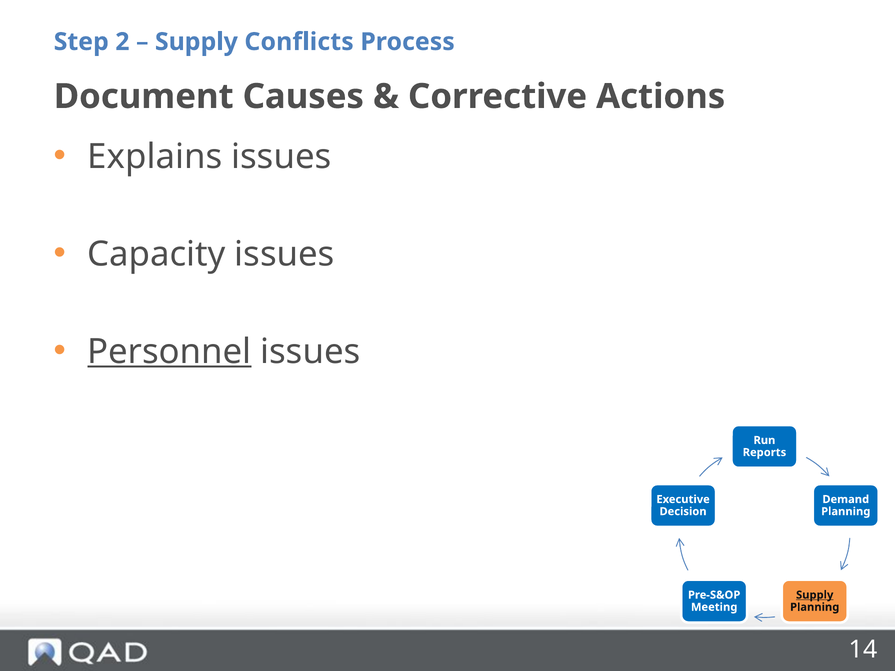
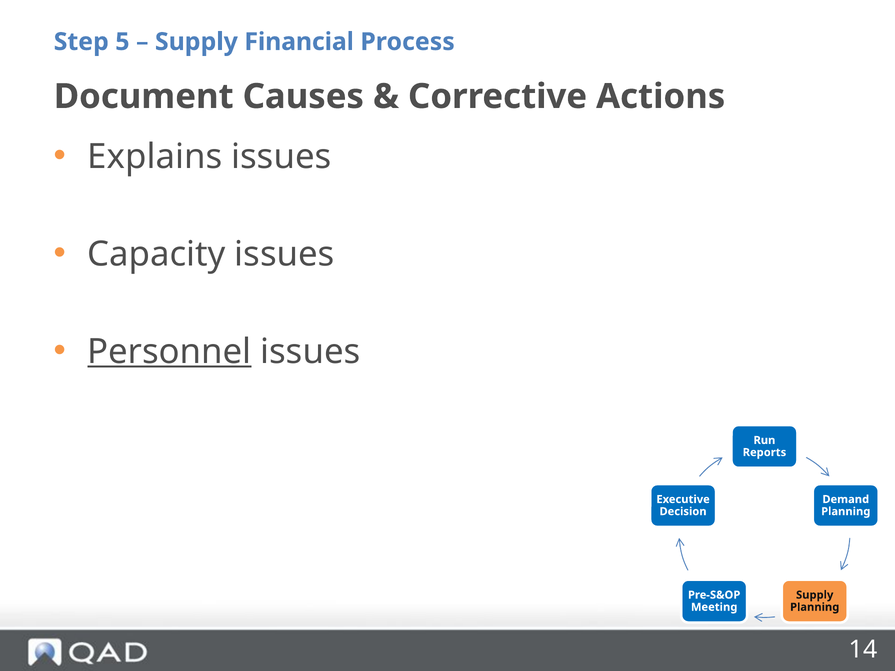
2: 2 -> 5 (122, 42)
Conflicts: Conflicts -> Financial (299, 42)
Supply underline: present -> none (815, 595)
